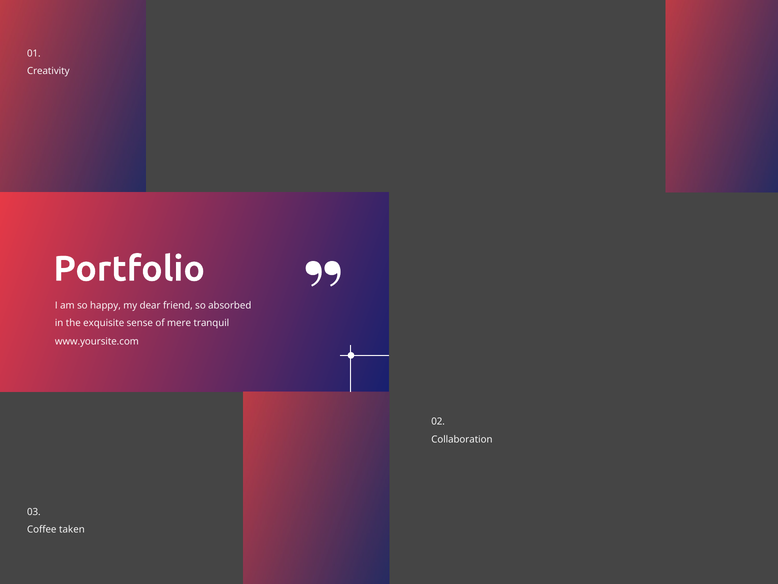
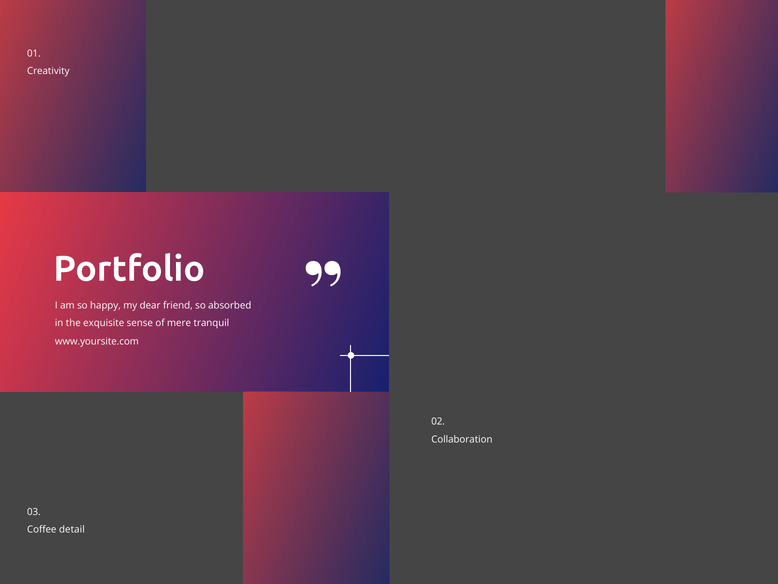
taken: taken -> detail (72, 529)
